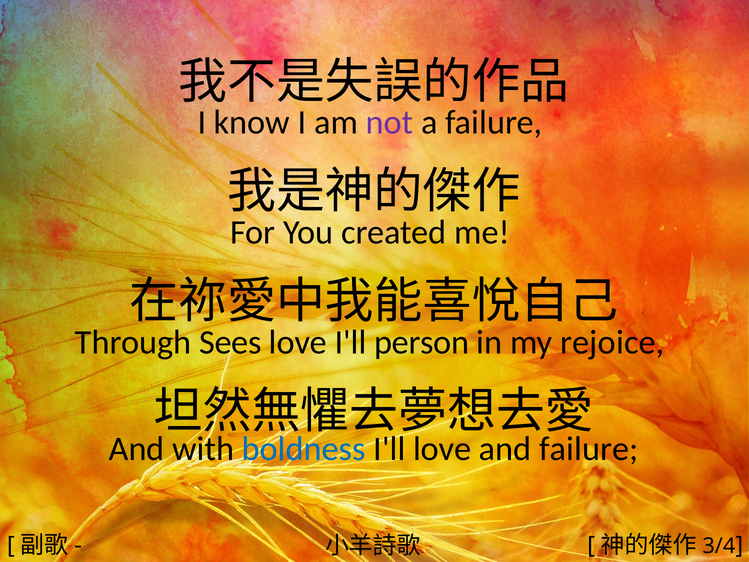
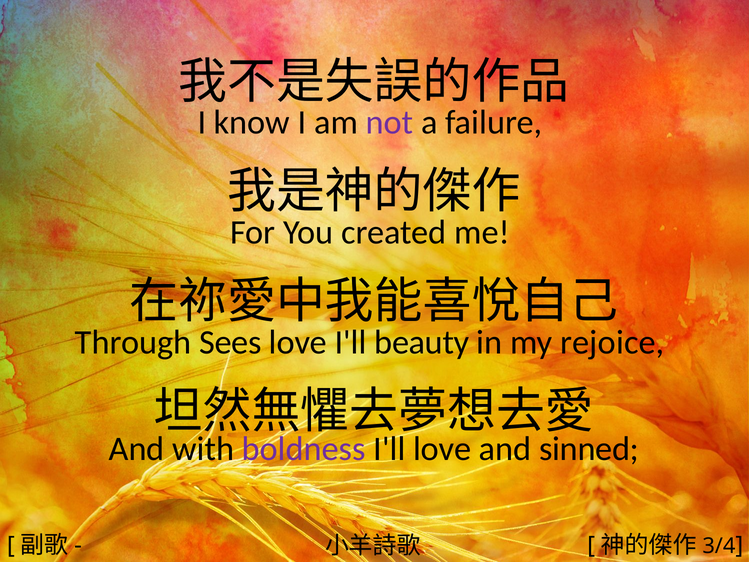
person: person -> beauty (422, 342)
boldness colour: blue -> purple (304, 449)
and failure: failure -> sinned (589, 449)
